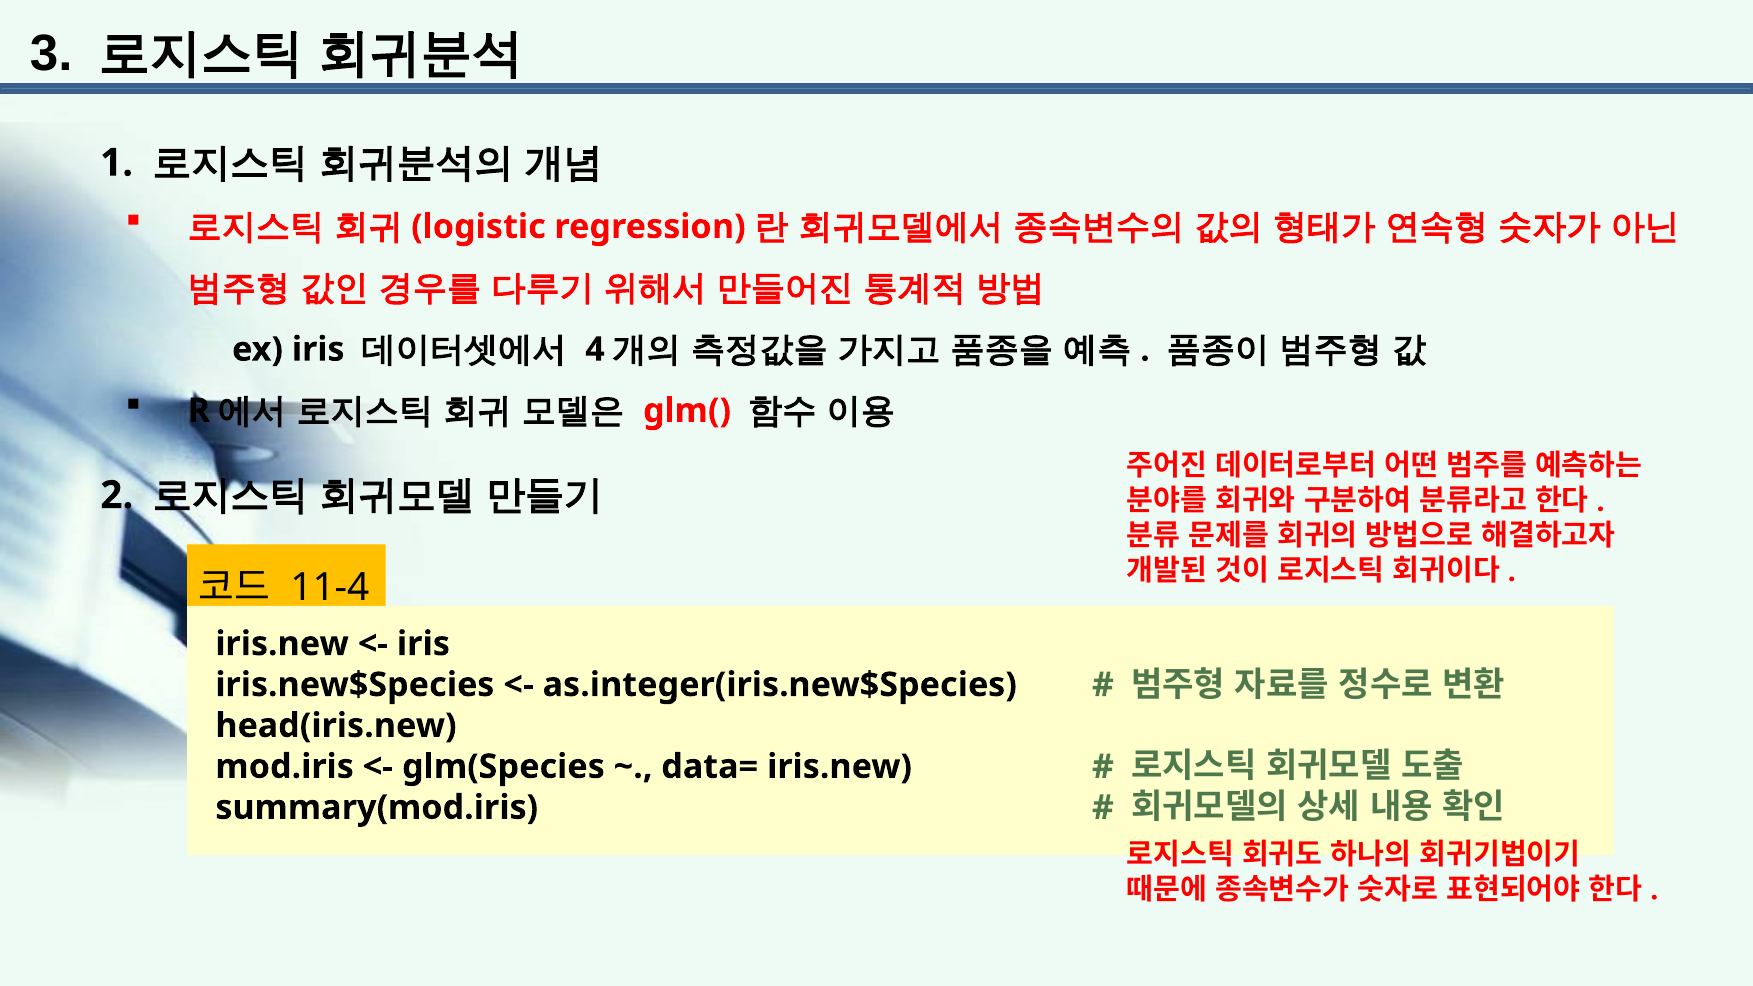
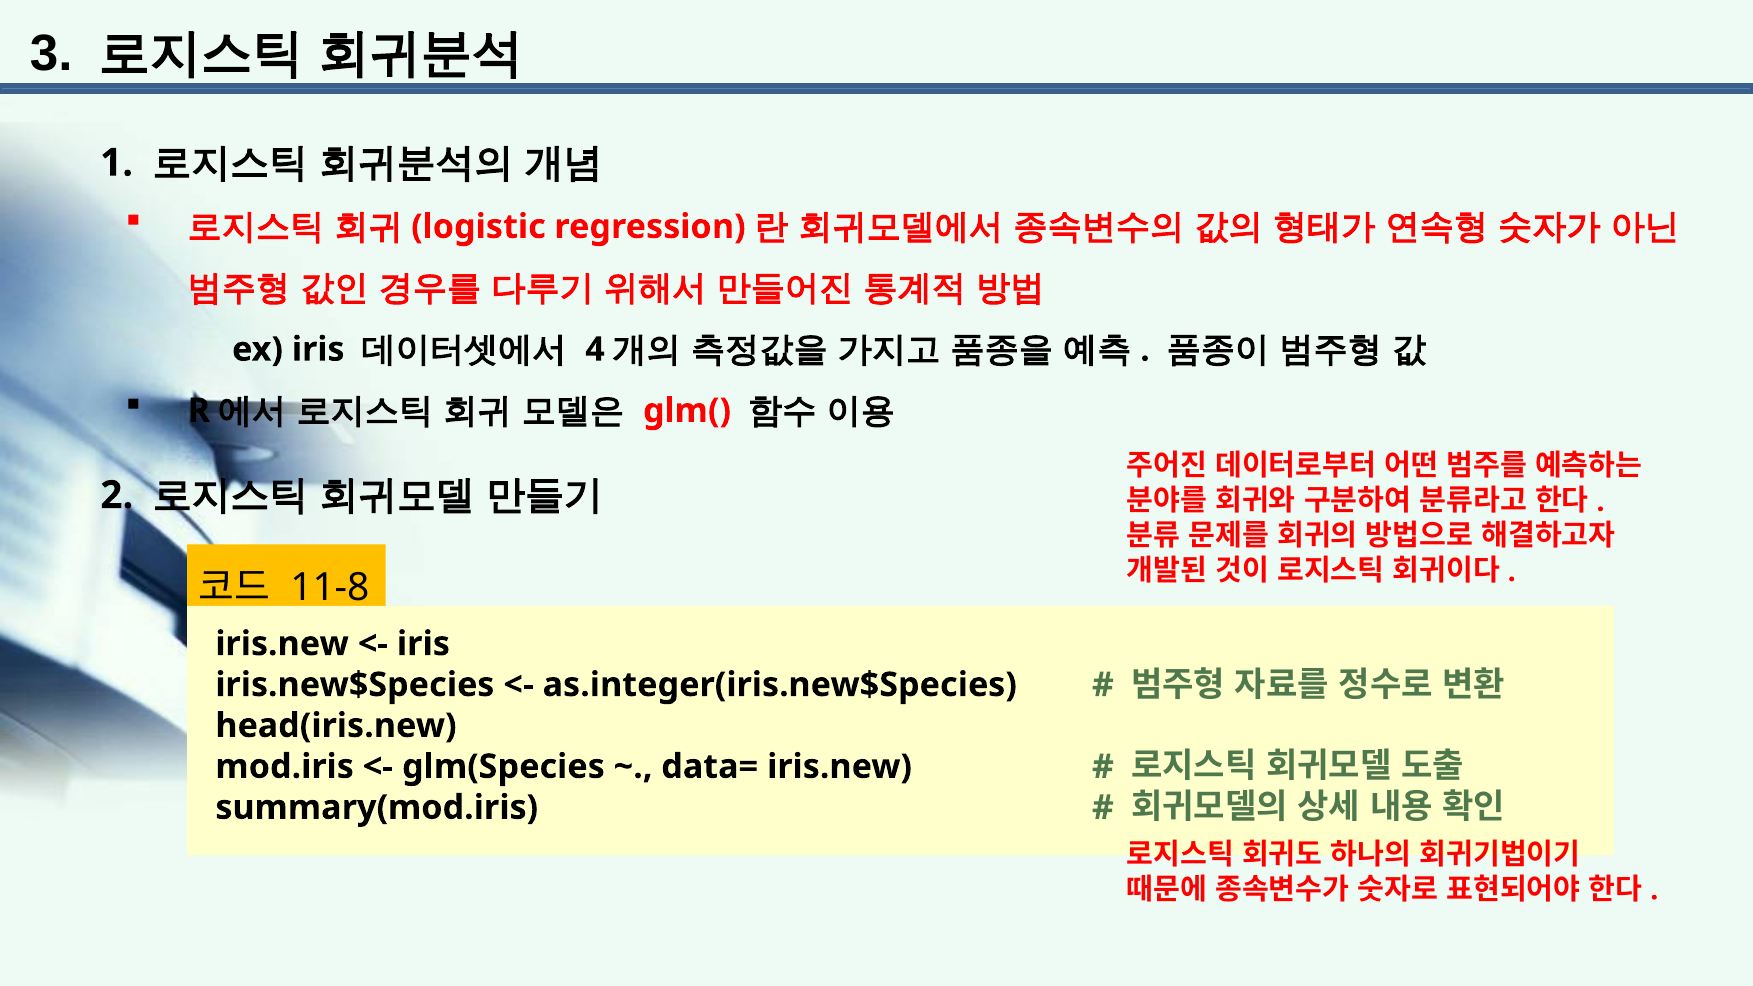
11-4: 11-4 -> 11-8 (330, 588)
